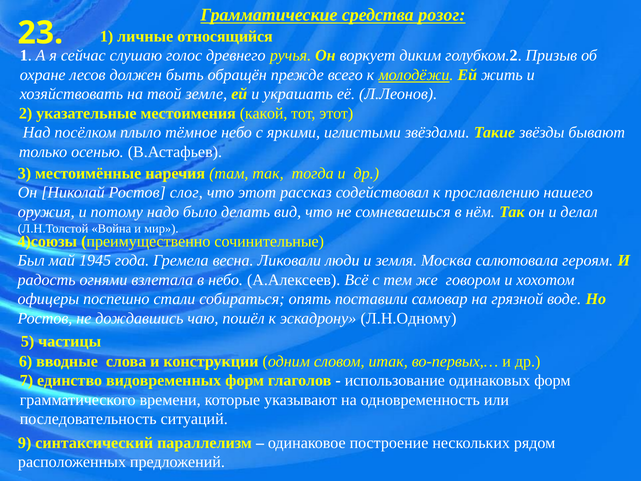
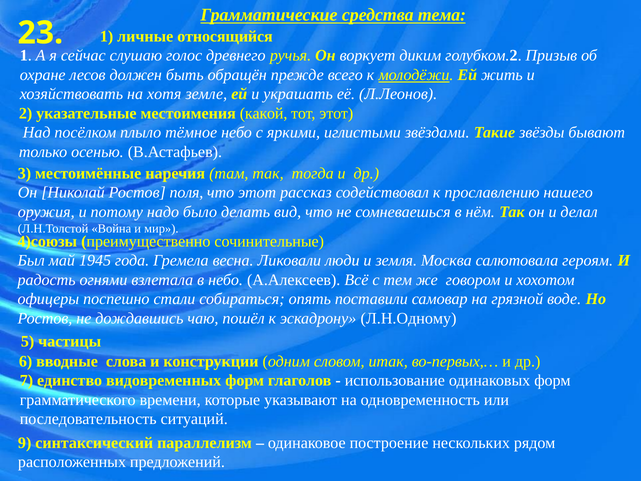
розог: розог -> тема (442, 15)
твой: твой -> хотя (164, 94)
слог: слог -> поля (186, 193)
